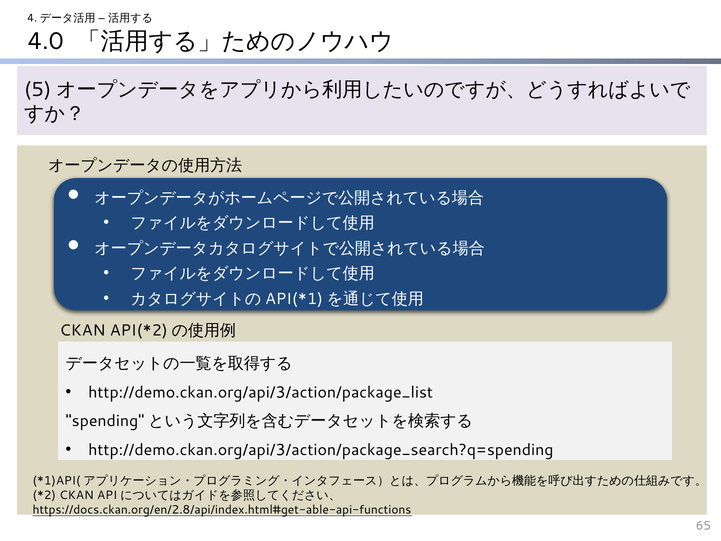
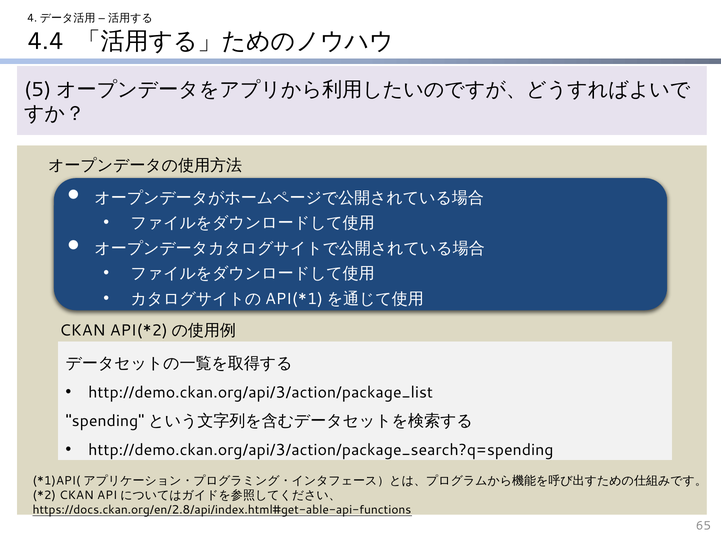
4.0: 4.0 -> 4.4 (46, 41)
